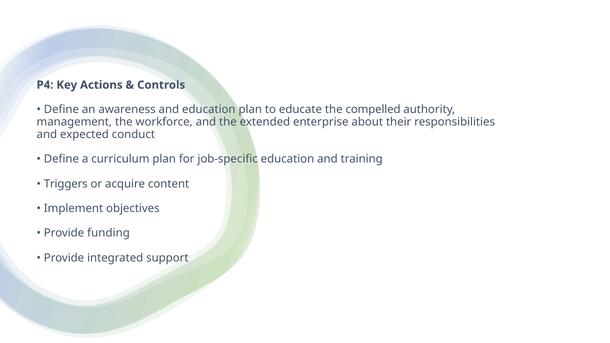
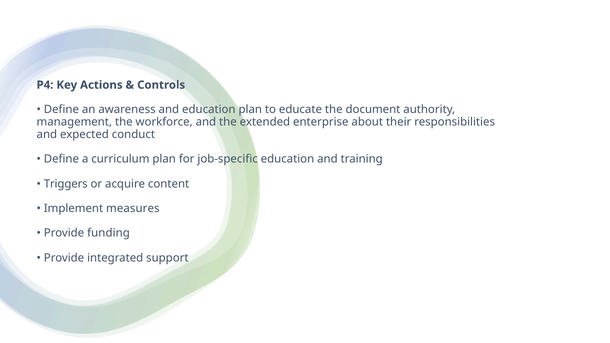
compelled: compelled -> document (373, 110)
objectives: objectives -> measures (133, 209)
